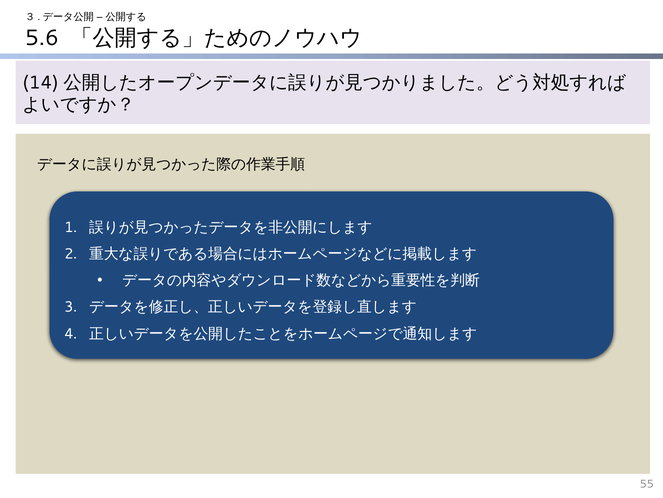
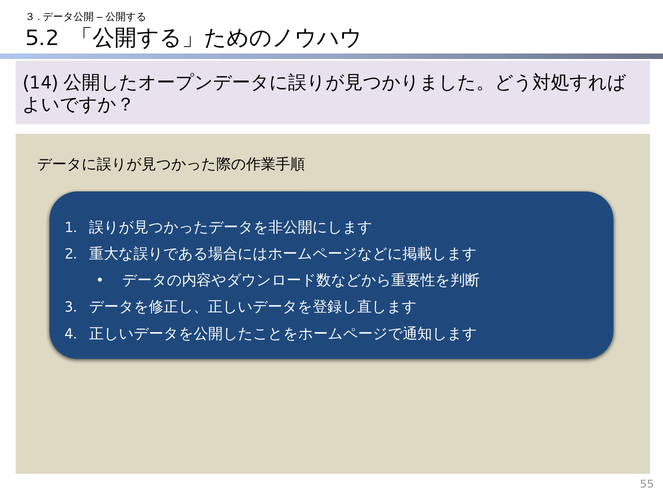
5.6: 5.6 -> 5.2 (42, 38)
